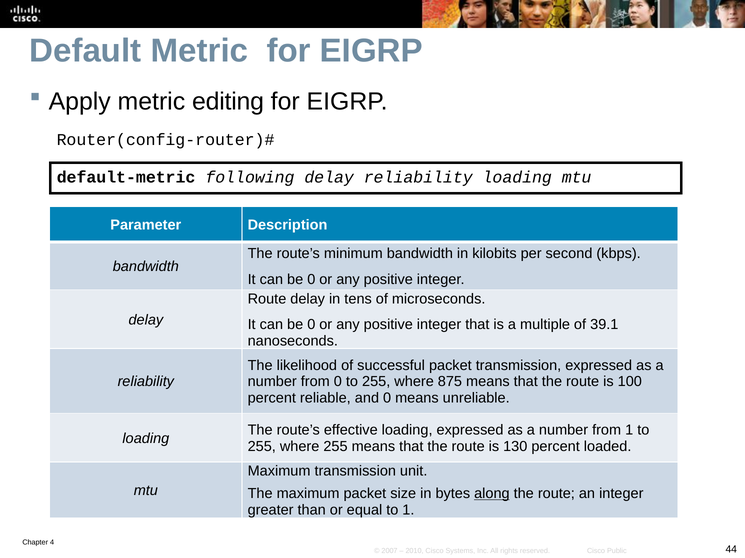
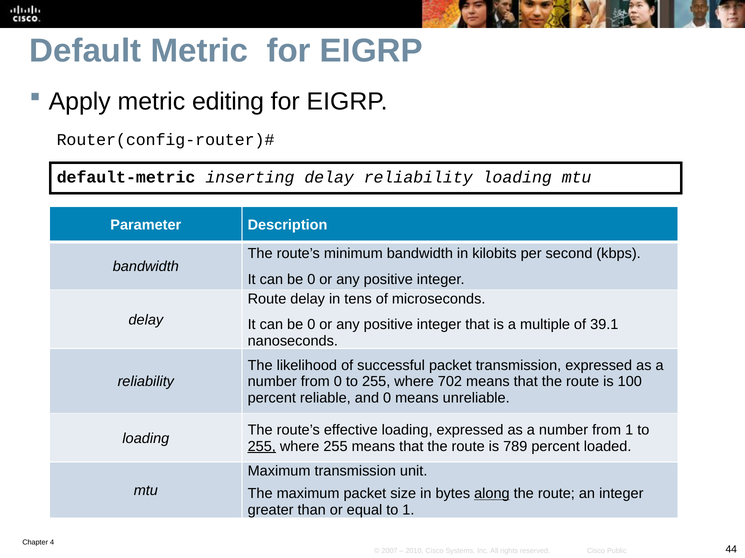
following: following -> inserting (250, 177)
875: 875 -> 702 (450, 382)
255 underline: none -> present (262, 447)
130: 130 -> 789 (515, 447)
